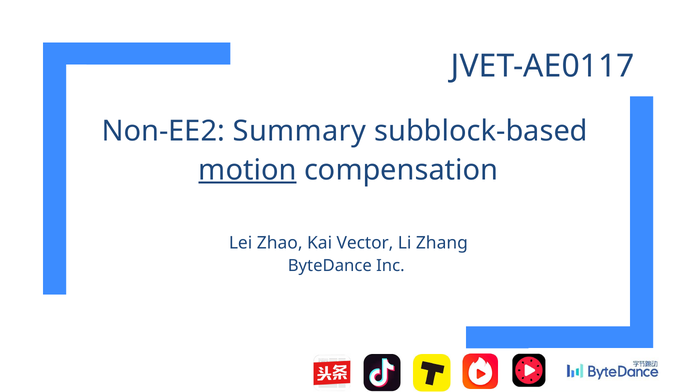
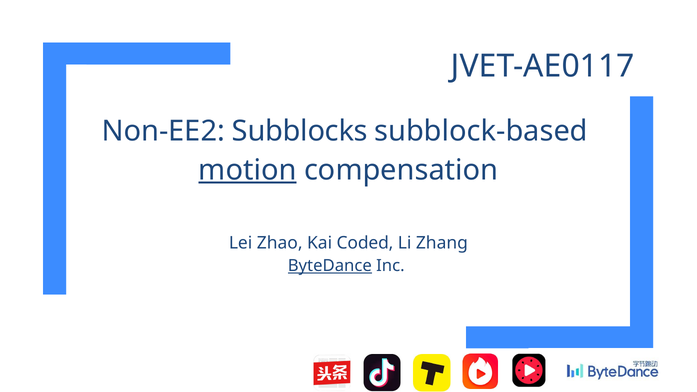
Summary: Summary -> Subblocks (300, 131)
Vector: Vector -> Coded (365, 243)
ByteDance underline: none -> present (330, 266)
